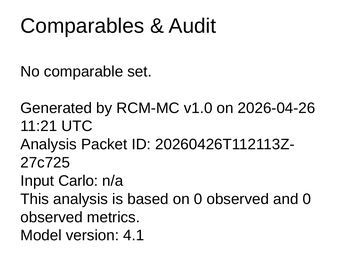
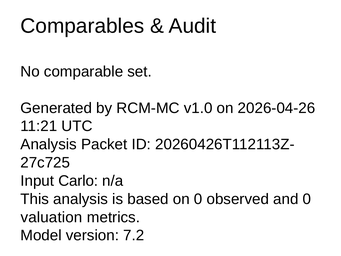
observed: observed -> valuation (51, 217)
4.1: 4.1 -> 7.2 (134, 235)
